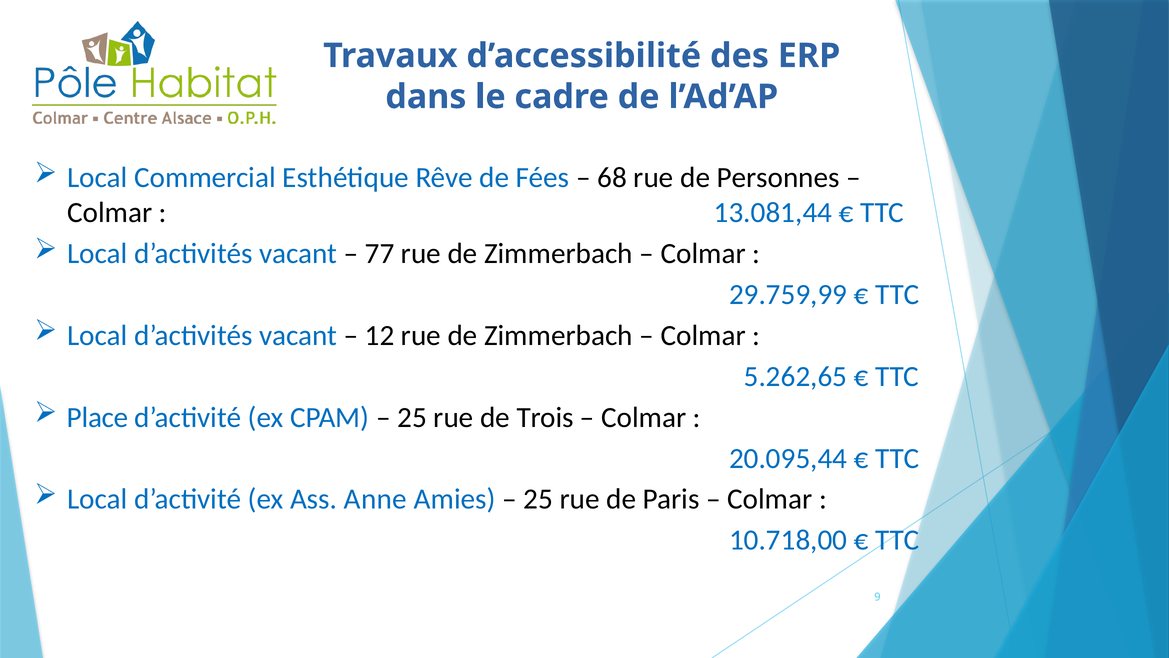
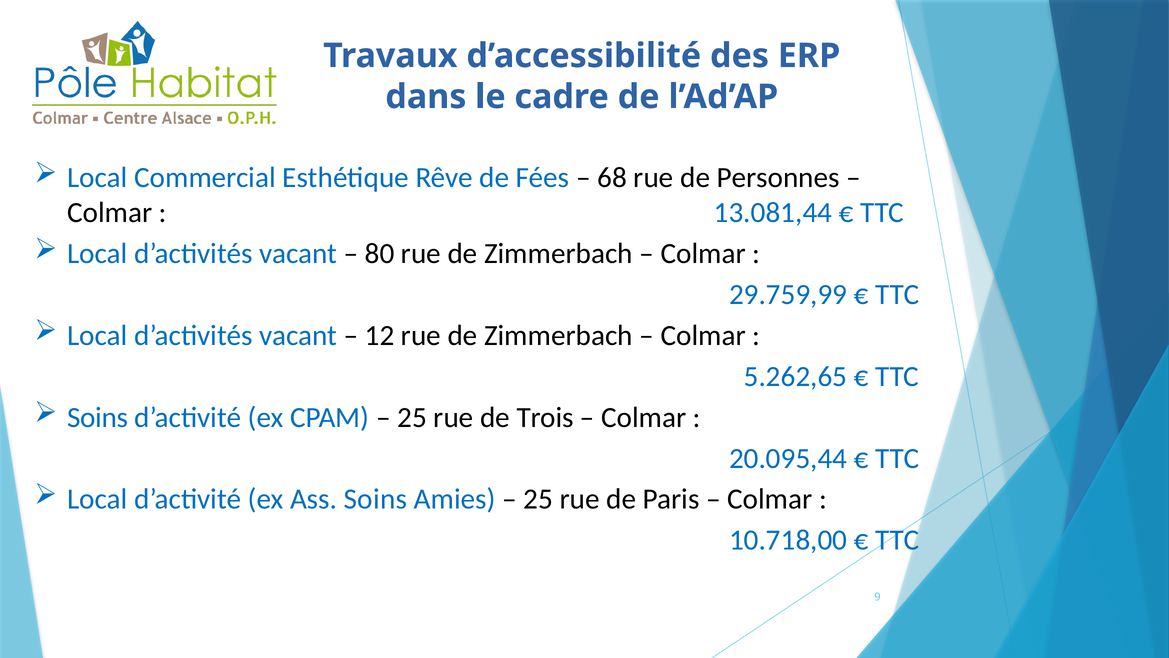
77: 77 -> 80 (380, 254)
Place: Place -> Soins (98, 417)
Ass Anne: Anne -> Soins (375, 499)
